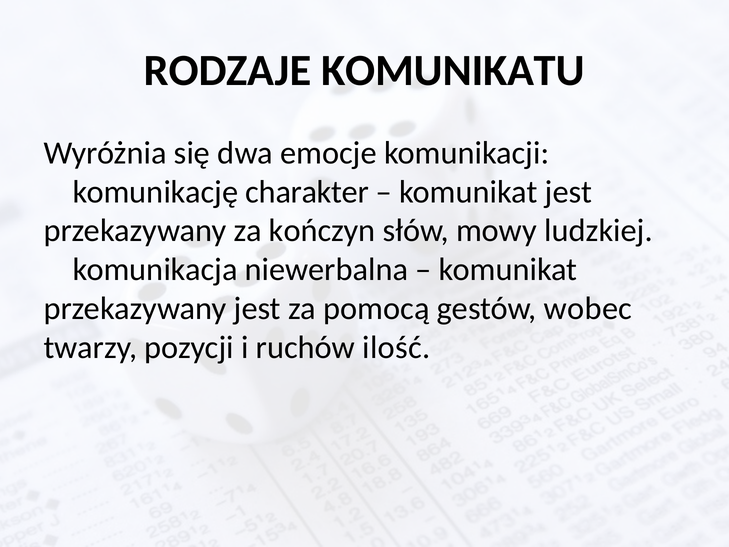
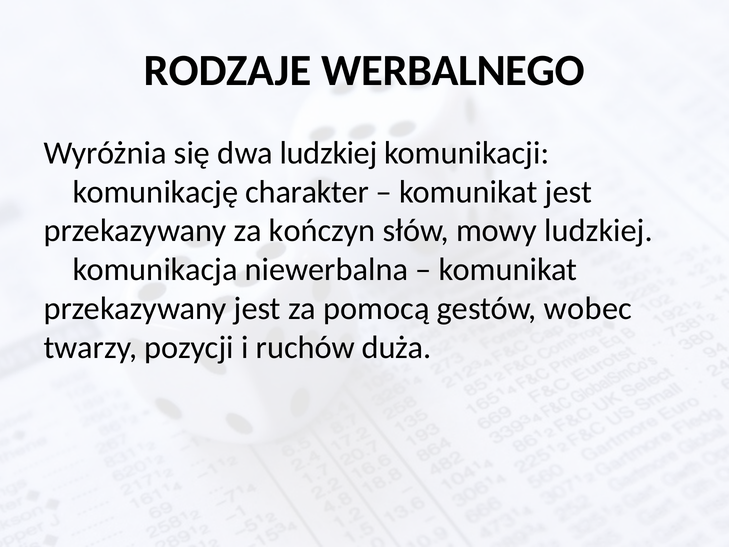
KOMUNIKATU: KOMUNIKATU -> WERBALNEGO (453, 71)
dwa emocje: emocje -> ludzkiej (329, 153)
ilość: ilość -> duża (397, 347)
